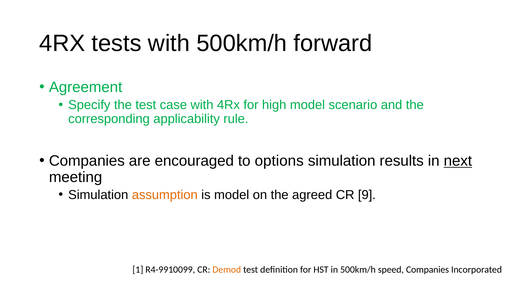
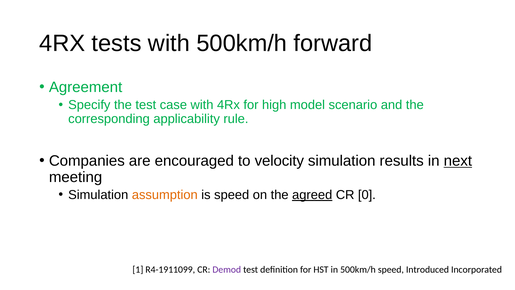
options: options -> velocity (279, 161)
is model: model -> speed (232, 195)
agreed underline: none -> present (312, 195)
9: 9 -> 0 (367, 195)
R4-9910099: R4-9910099 -> R4-1911099 (170, 269)
Demod colour: orange -> purple (227, 269)
speed Companies: Companies -> Introduced (427, 269)
